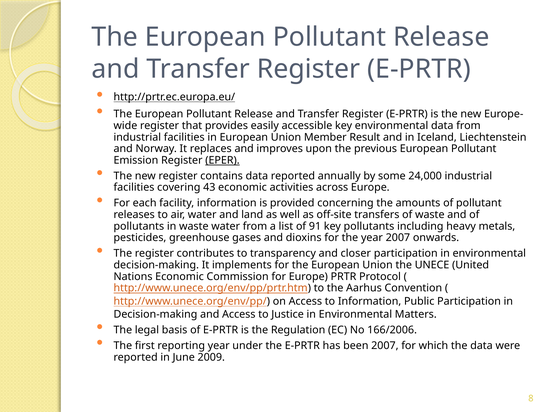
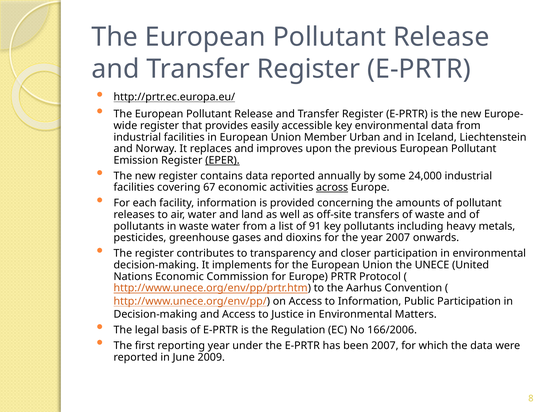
Result: Result -> Urban (365, 137)
43: 43 -> 67 (209, 187)
across underline: none -> present (332, 187)
